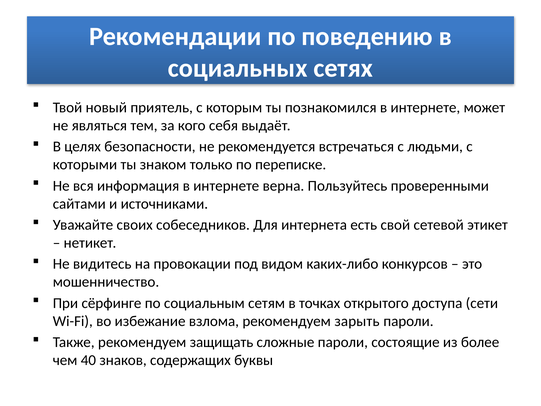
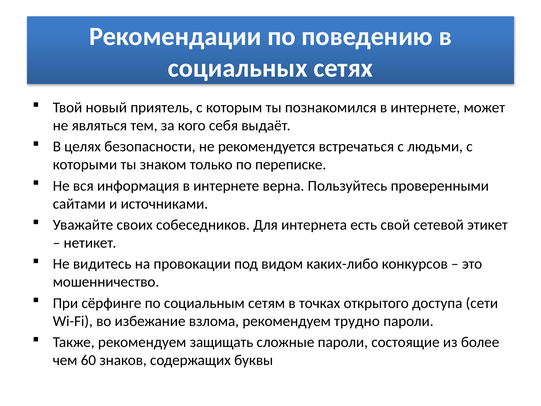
зарыть: зарыть -> трудно (357, 321)
40: 40 -> 60 (88, 360)
